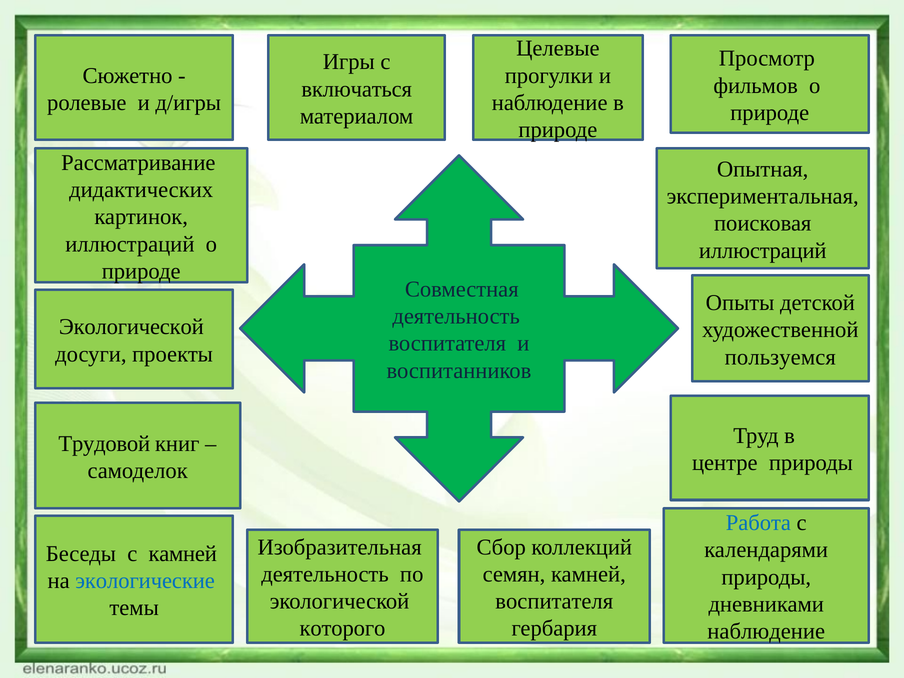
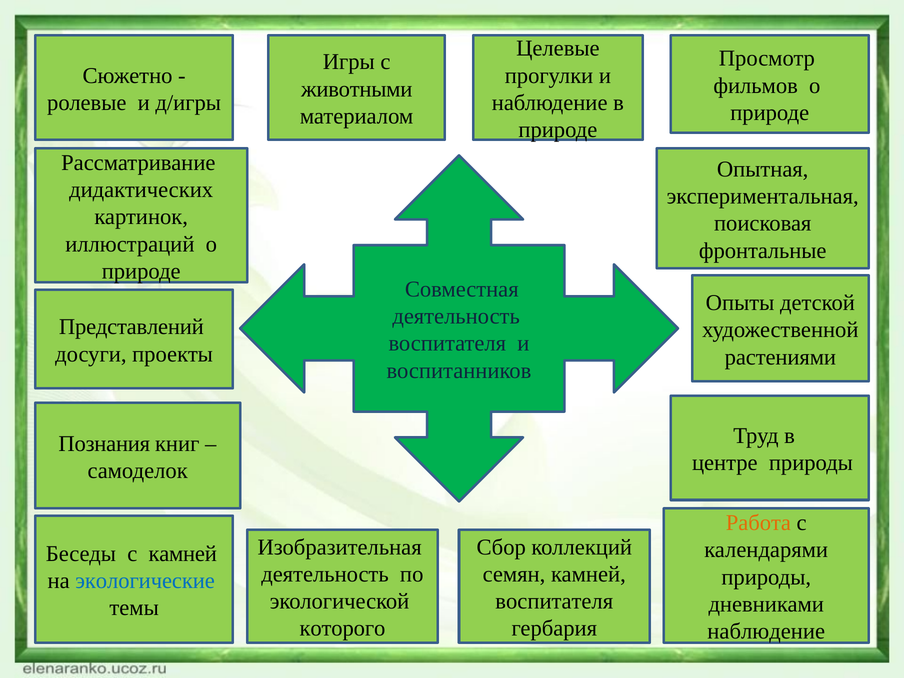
включаться: включаться -> животными (357, 89)
иллюстраций: иллюстраций -> фронтальные (763, 251)
Экологической: Экологической -> Представлений (131, 327)
пользуемся: пользуемся -> растениями (780, 357)
Трудовой: Трудовой -> Познания (104, 444)
Работа colour: blue -> orange (758, 523)
